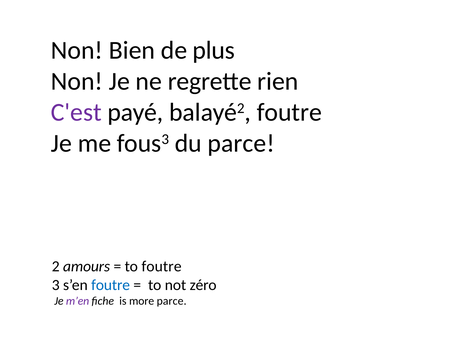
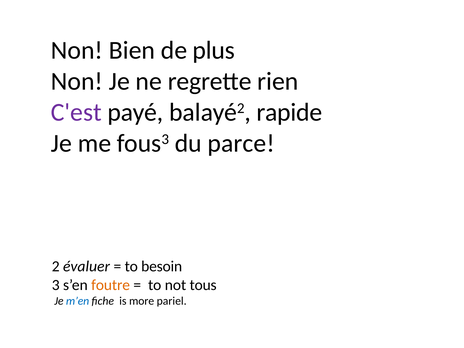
balayé2 foutre: foutre -> rapide (289, 112)
amours: amours -> évaluer (86, 266)
to foutre: foutre -> besoin (162, 266)
foutre colour: blue -> orange (111, 285)
zéro: zéro -> tous (203, 285)
m’en colour: purple -> blue (78, 301)
more parce: parce -> pariel (172, 301)
